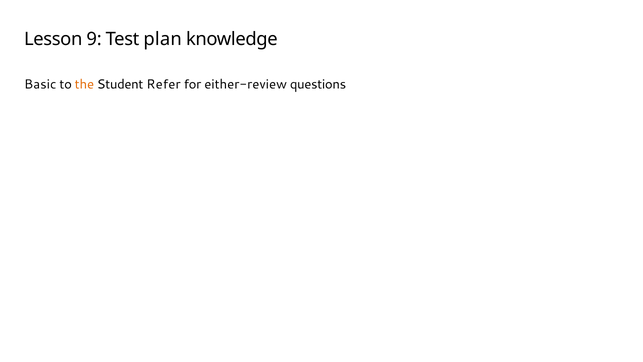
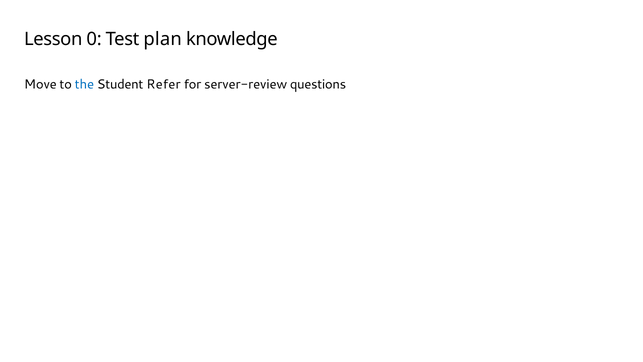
9: 9 -> 0 (94, 39)
Basic: Basic -> Move (40, 84)
the colour: orange -> blue (84, 84)
either-review: either-review -> server-review (246, 84)
